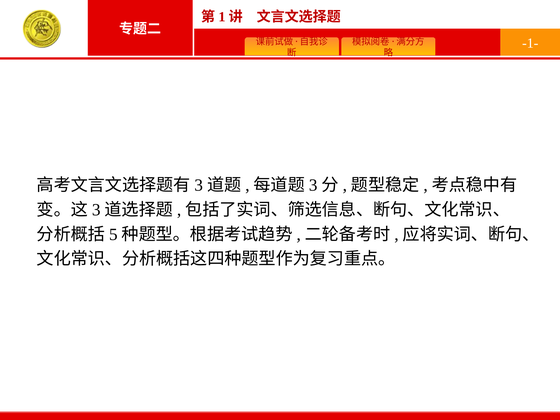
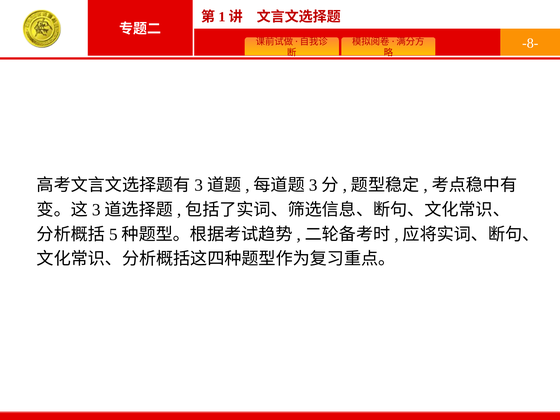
-1-: -1- -> -8- (530, 43)
